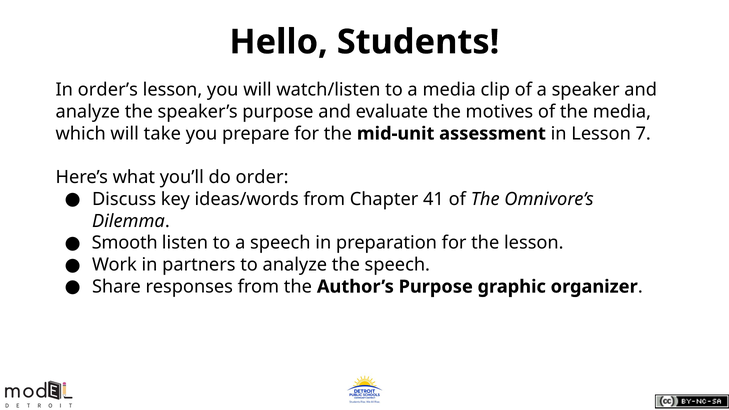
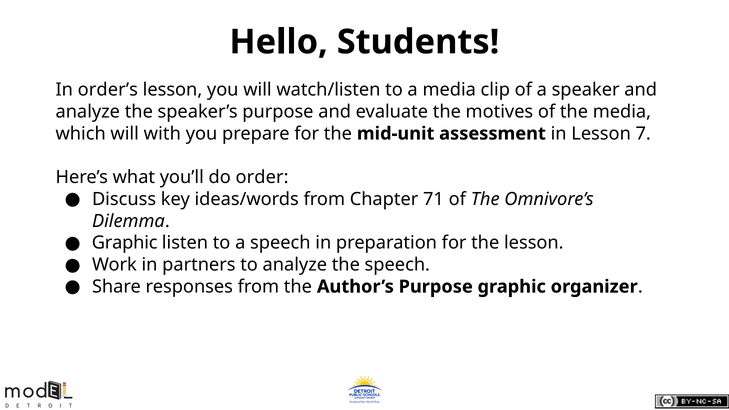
take: take -> with (162, 134)
41: 41 -> 71 (433, 199)
Smooth: Smooth -> Graphic (125, 243)
